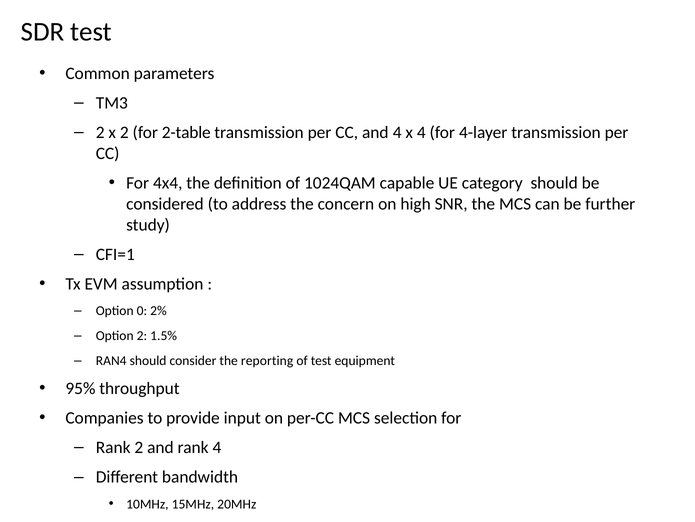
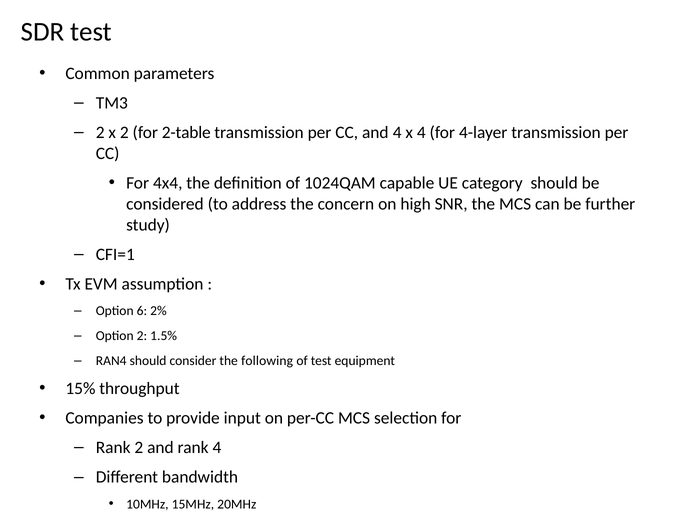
0: 0 -> 6 (142, 311)
reporting: reporting -> following (267, 360)
95%: 95% -> 15% (80, 388)
